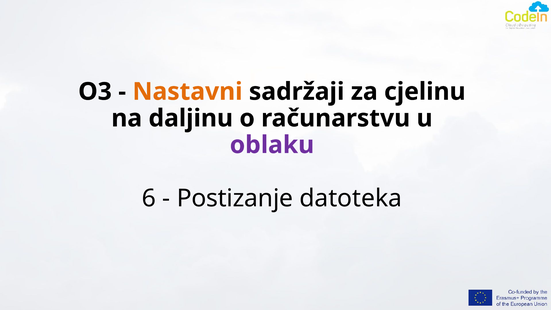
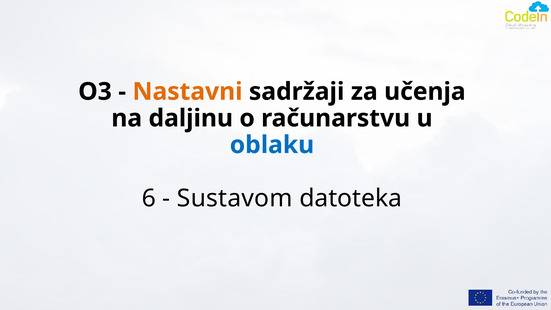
cjelinu: cjelinu -> učenja (425, 92)
oblaku colour: purple -> blue (272, 145)
Postizanje: Postizanje -> Sustavom (235, 198)
